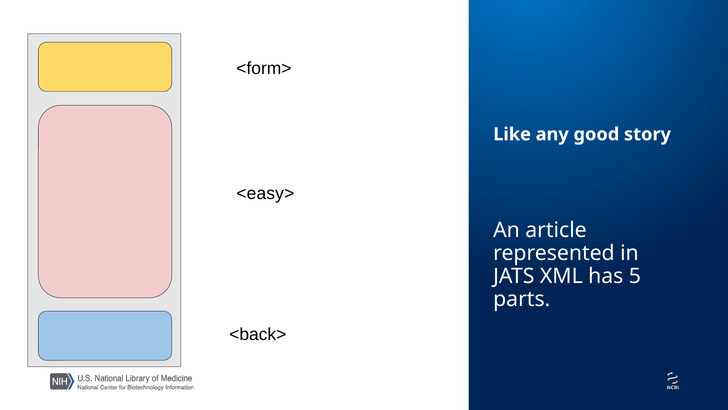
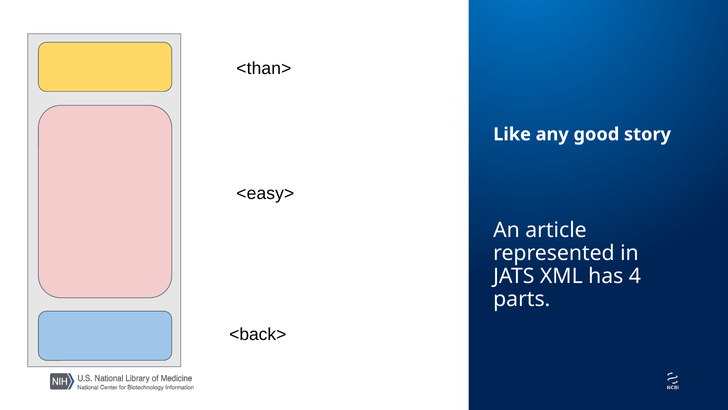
<form>: <form> -> <than> (264, 68)
5: 5 -> 4 (635, 276)
